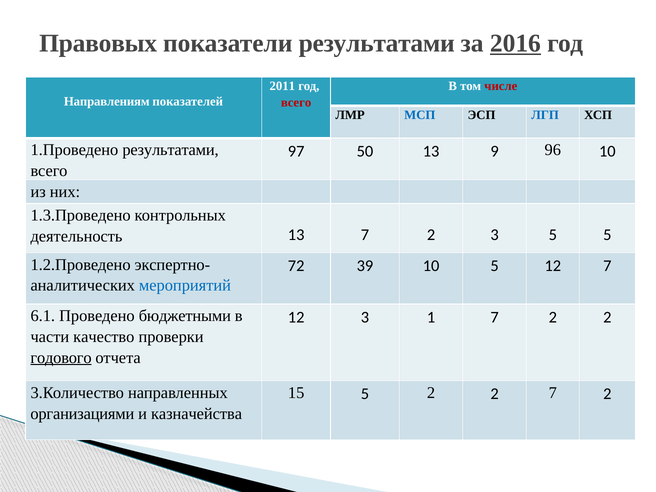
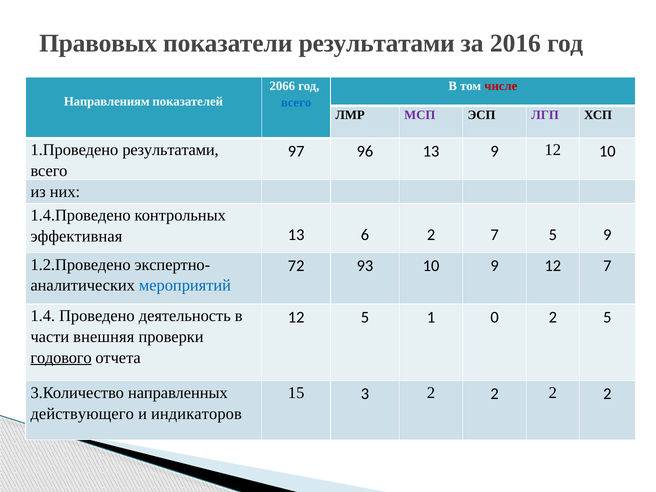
2016 underline: present -> none (515, 43)
2011: 2011 -> 2066 (282, 86)
всего colour: red -> blue (296, 102)
МСП colour: blue -> purple (420, 115)
ЛГП colour: blue -> purple (545, 115)
50: 50 -> 96 (365, 151)
13 9 96: 96 -> 12 (553, 150)
1.3.Проведено: 1.3.Проведено -> 1.4.Проведено (81, 216)
деятельность: деятельность -> эффективная (76, 236)
13 7: 7 -> 6 (365, 235)
2 3: 3 -> 7 (495, 235)
5 5: 5 -> 9 (607, 235)
39: 39 -> 93 (365, 266)
10 5: 5 -> 9 (495, 266)
6.1: 6.1 -> 1.4 (43, 316)
бюджетными: бюджетными -> деятельность (185, 316)
12 3: 3 -> 5 (365, 317)
1 7: 7 -> 0 (495, 317)
2: 2 -> 5 (607, 317)
качество: качество -> внешняя (104, 337)
15 5: 5 -> 3 (365, 394)
7: 7 -> 2 (553, 393)
организациями: организациями -> действующего (82, 414)
казначейства: казначейства -> индикаторов (196, 414)
